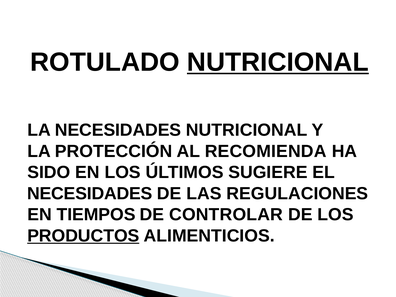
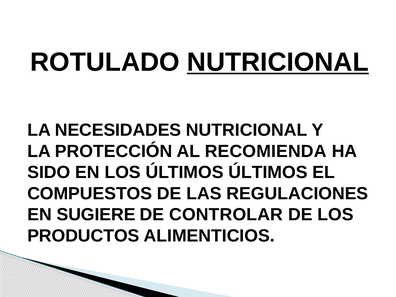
ÚLTIMOS SUGIERE: SUGIERE -> ÚLTIMOS (268, 172)
NECESIDADES: NECESIDADES -> COMPUESTOS (90, 194)
TIEMPOS: TIEMPOS -> SUGIERE (96, 215)
PRODUCTOS underline: present -> none (83, 236)
